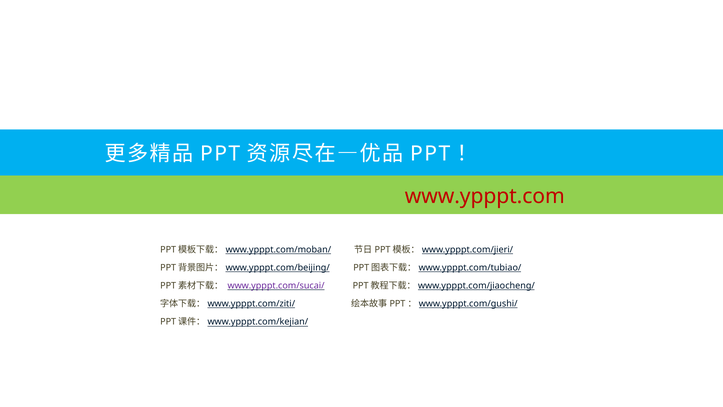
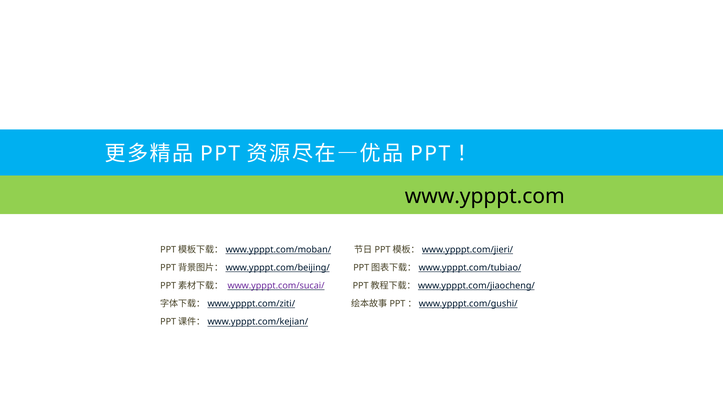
www.ypppt.com colour: red -> black (485, 196)
